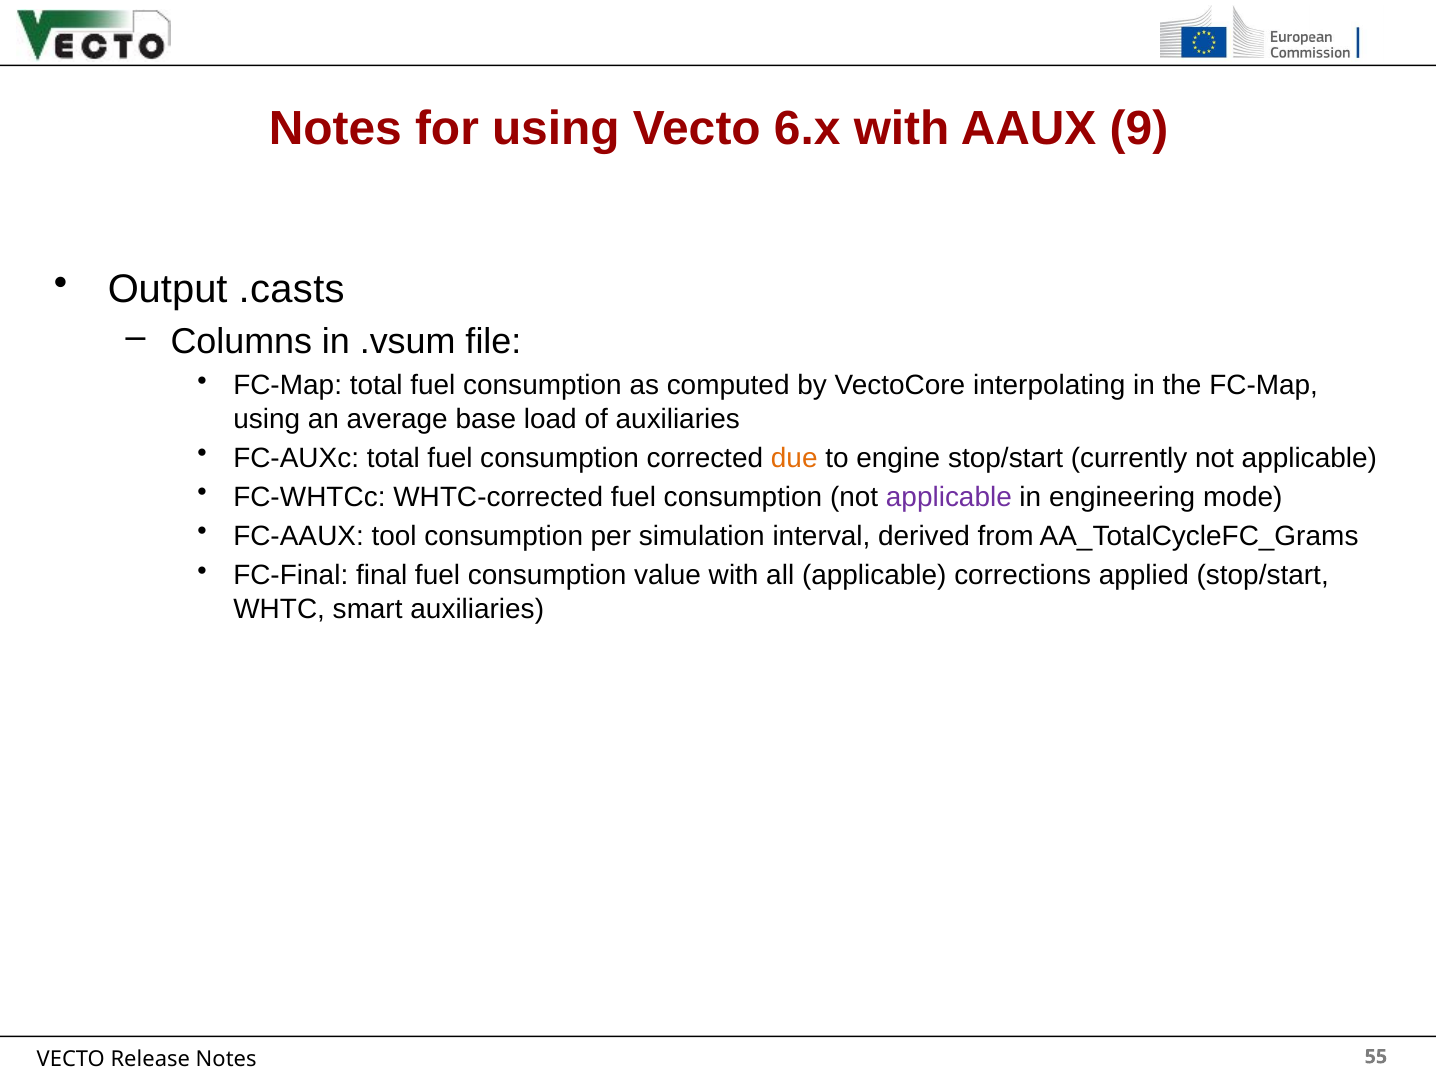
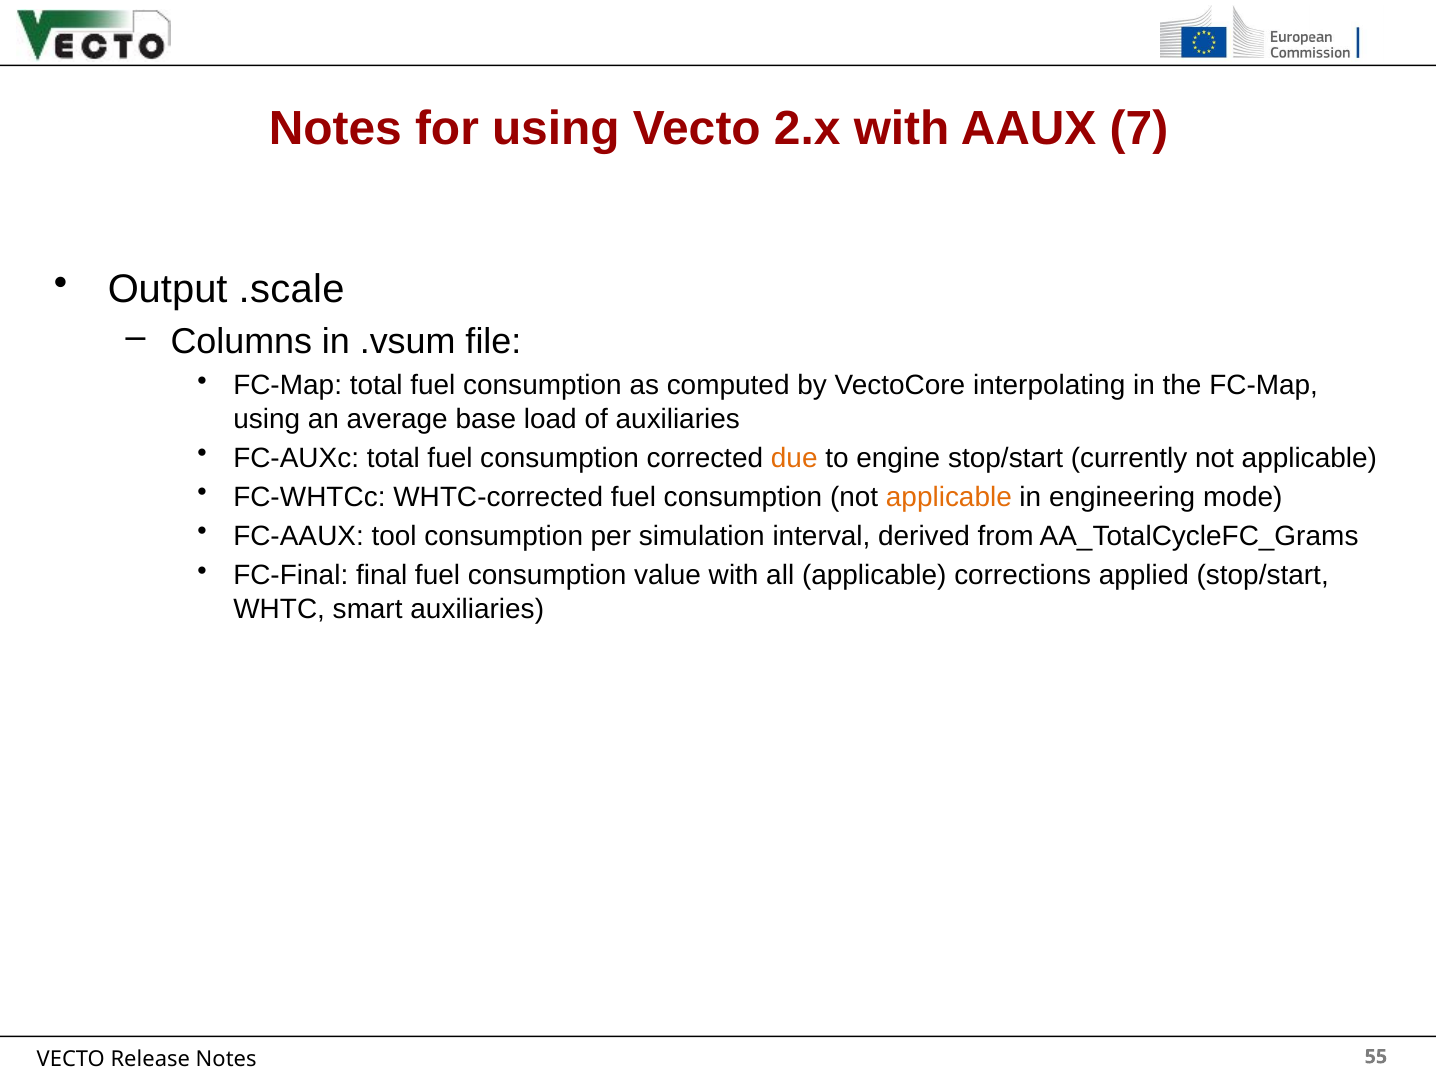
6.x: 6.x -> 2.x (807, 129)
9: 9 -> 7 (1139, 129)
.casts: .casts -> .scale (292, 290)
applicable colour: purple -> orange (949, 497)
